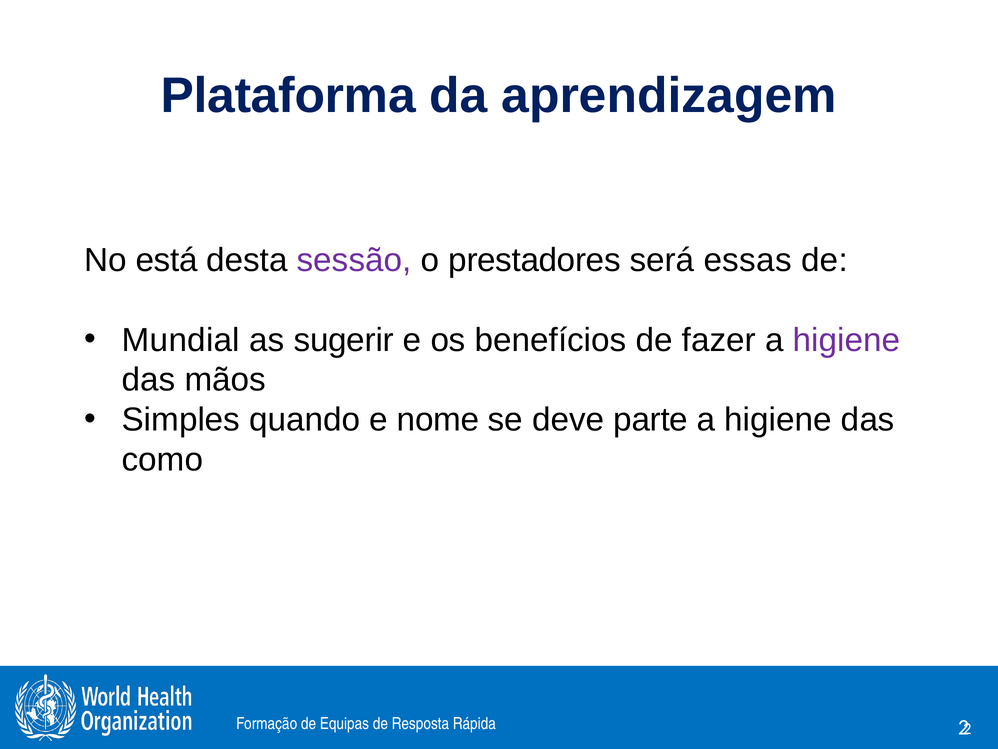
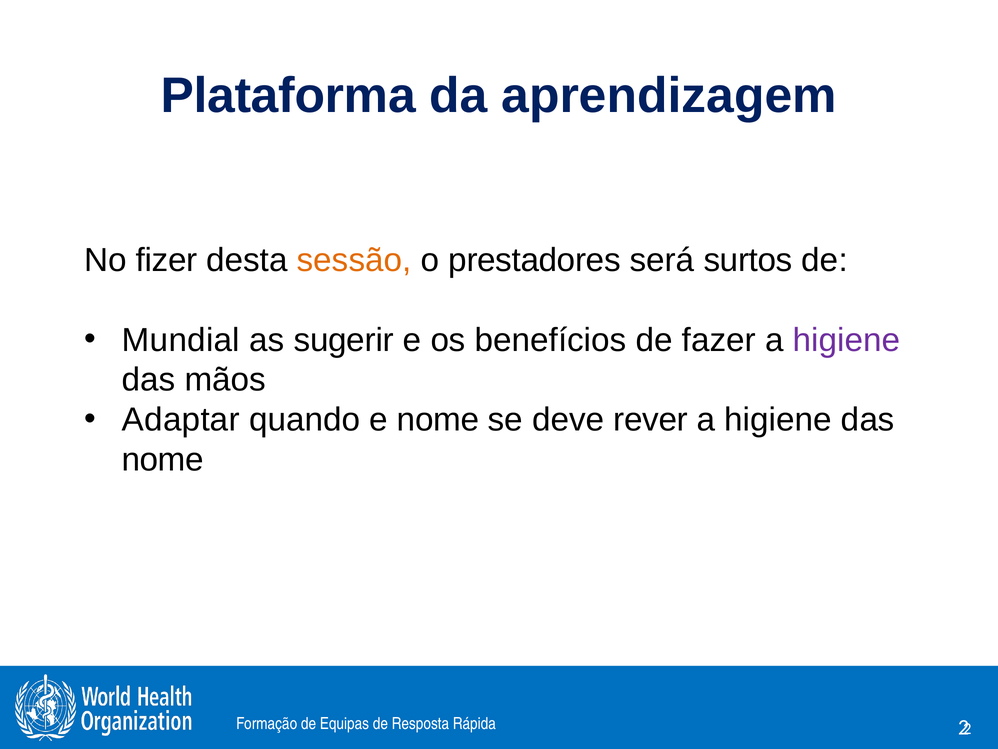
está: está -> fizer (167, 260)
sessão colour: purple -> orange (354, 260)
essas: essas -> surtos (748, 260)
Simples: Simples -> Adaptar (181, 420)
parte: parte -> rever (651, 420)
como: como -> nome (163, 460)
